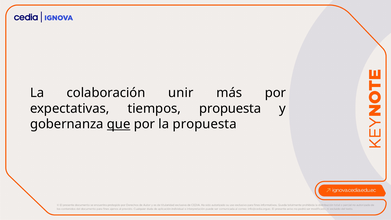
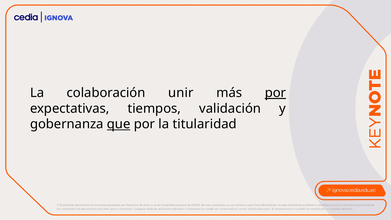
por underline: none -> present (275, 93)
tiempos propuesta: propuesta -> validación (230, 108)
la propuesta: propuesta -> titularidad (205, 124)
